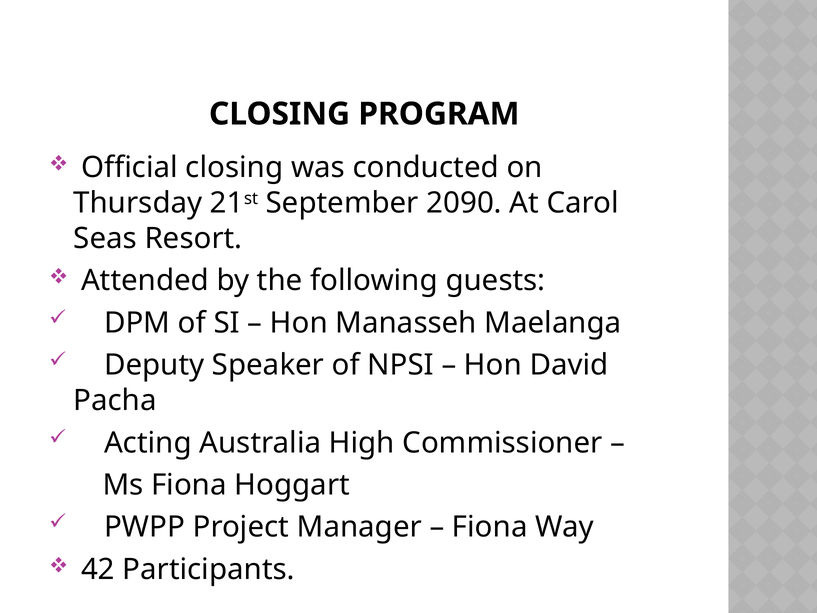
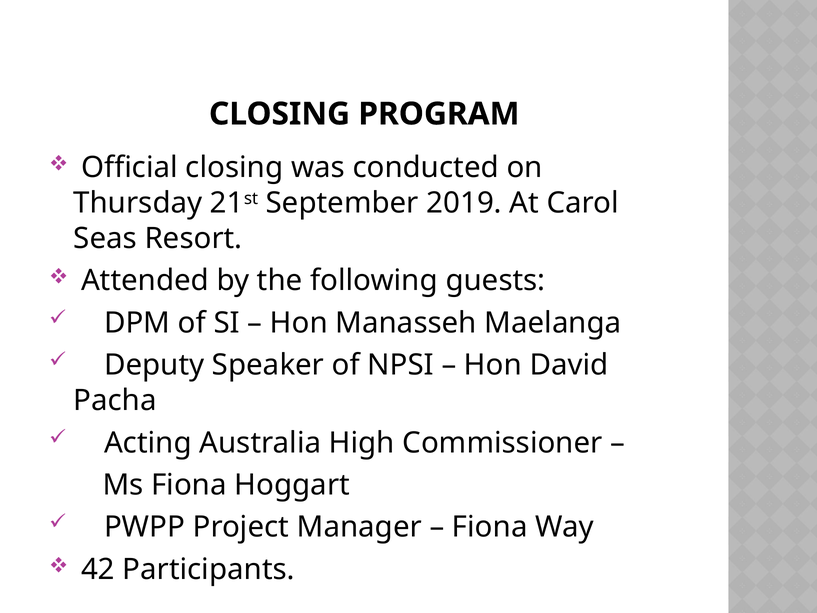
2090: 2090 -> 2019 (464, 203)
